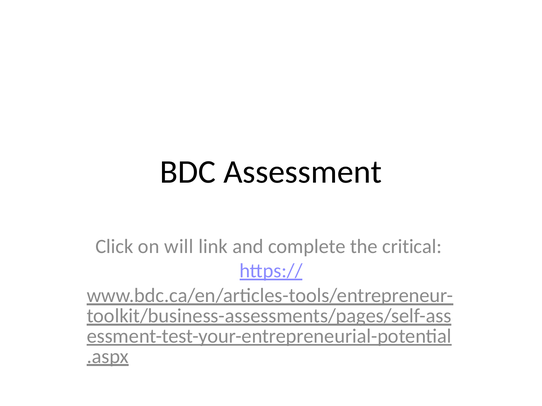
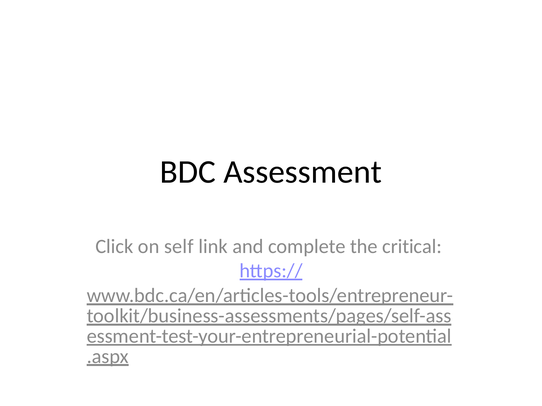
will: will -> self (179, 247)
